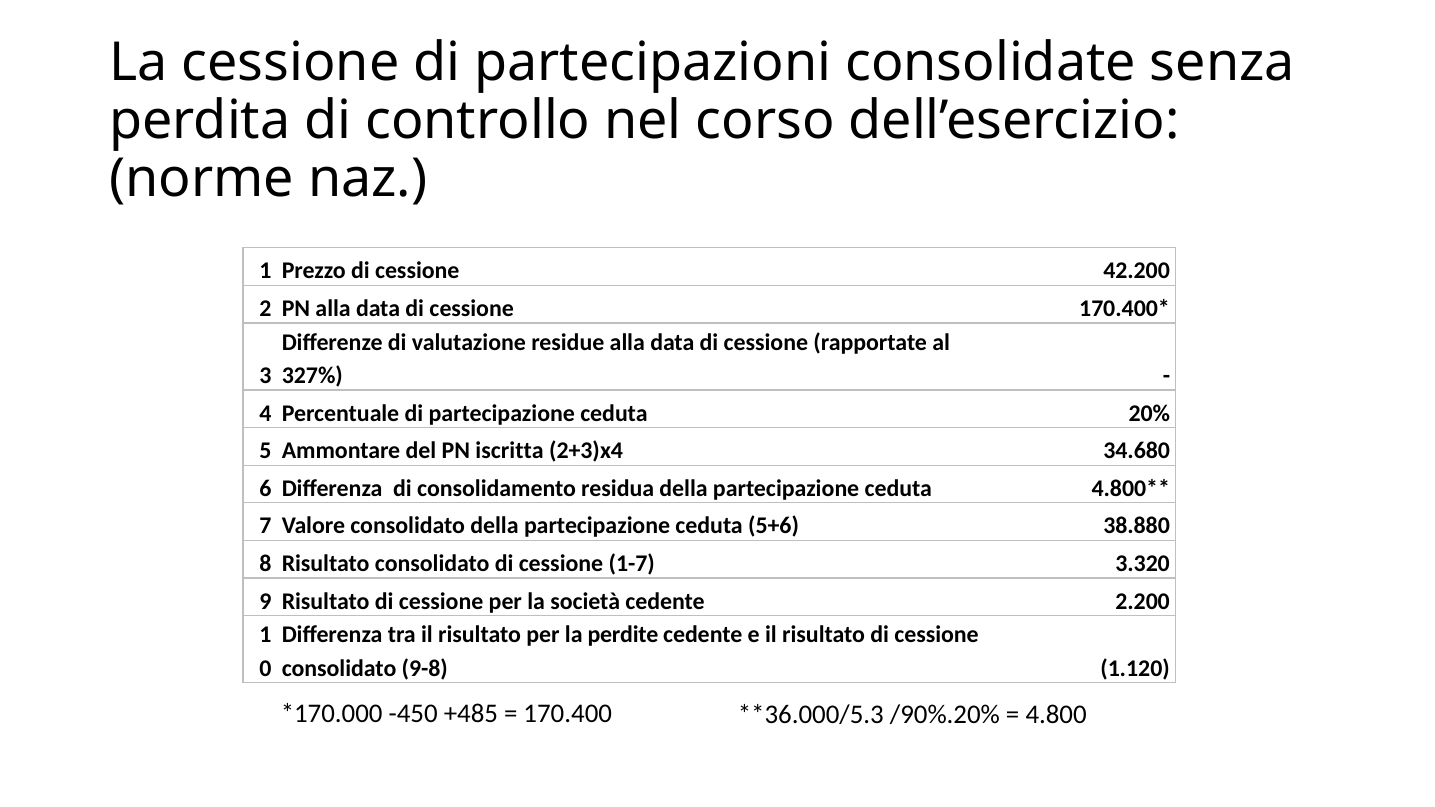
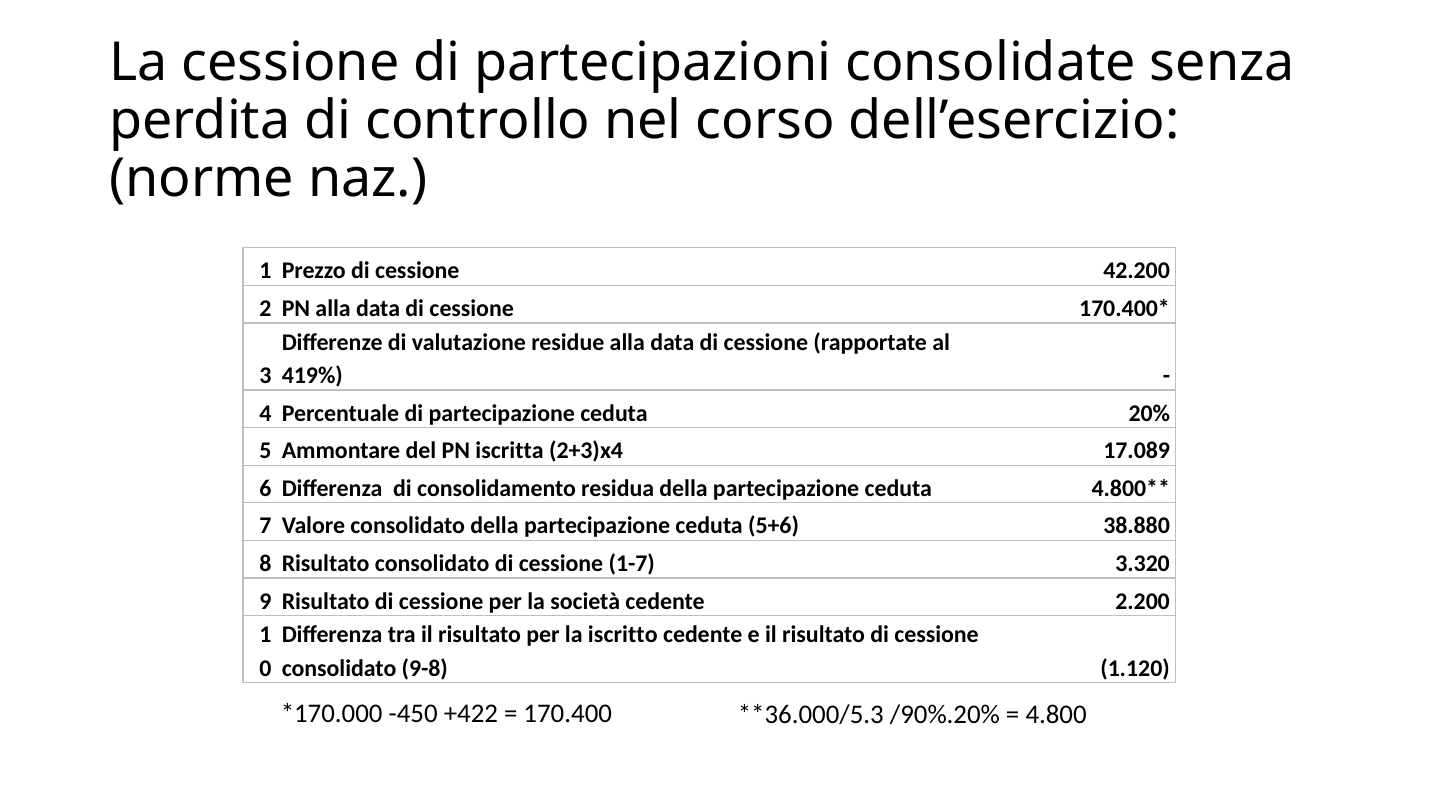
327%: 327% -> 419% (312, 376)
34.680: 34.680 -> 17.089 (1137, 451)
perdite: perdite -> iscritto (623, 635)
+485: +485 -> +422 (471, 714)
